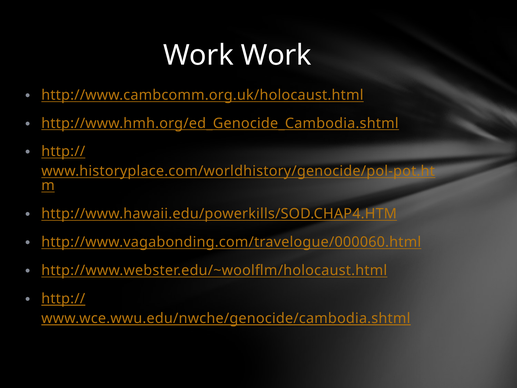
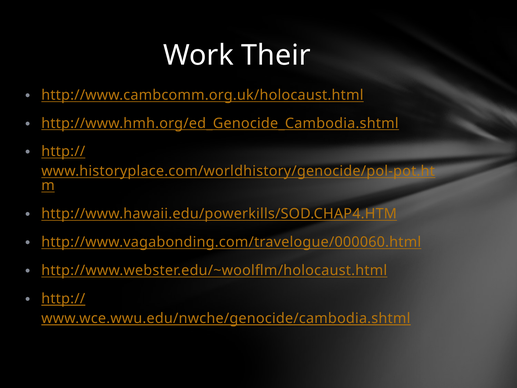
Work Work: Work -> Their (276, 55)
